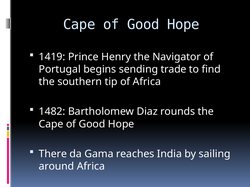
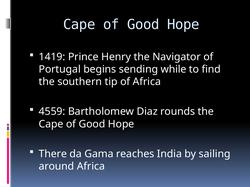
trade: trade -> while (174, 69)
1482: 1482 -> 4559 (52, 112)
